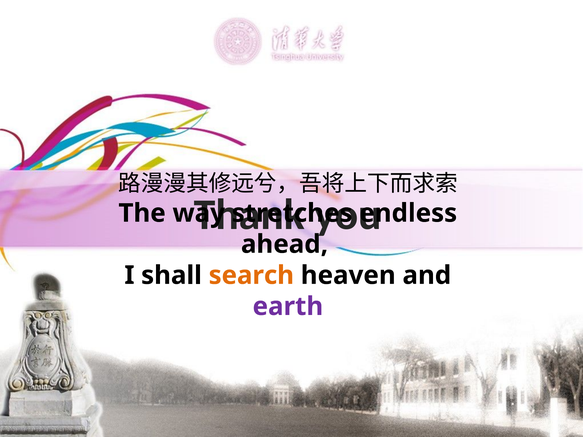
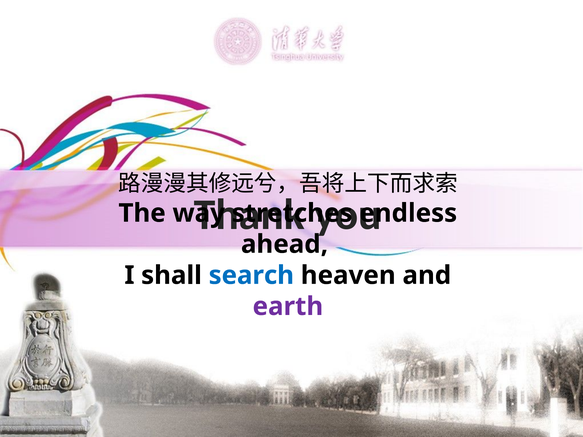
search colour: orange -> blue (251, 276)
